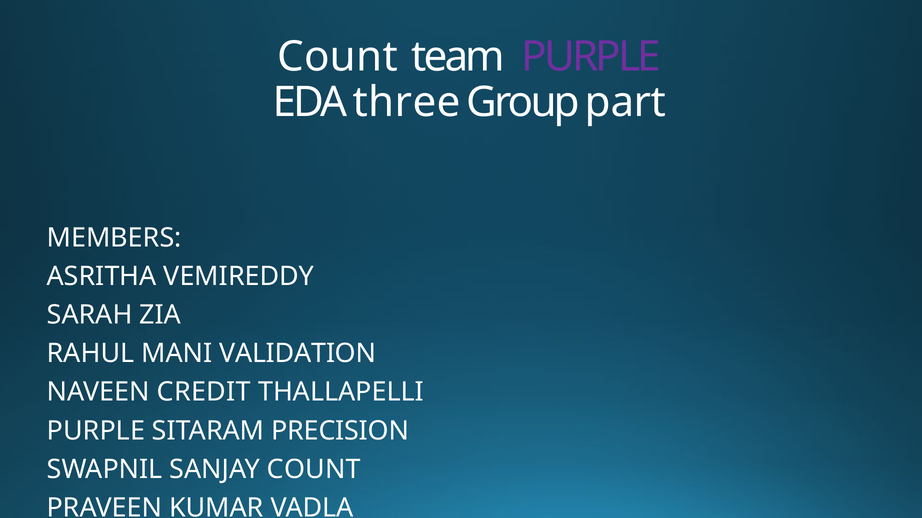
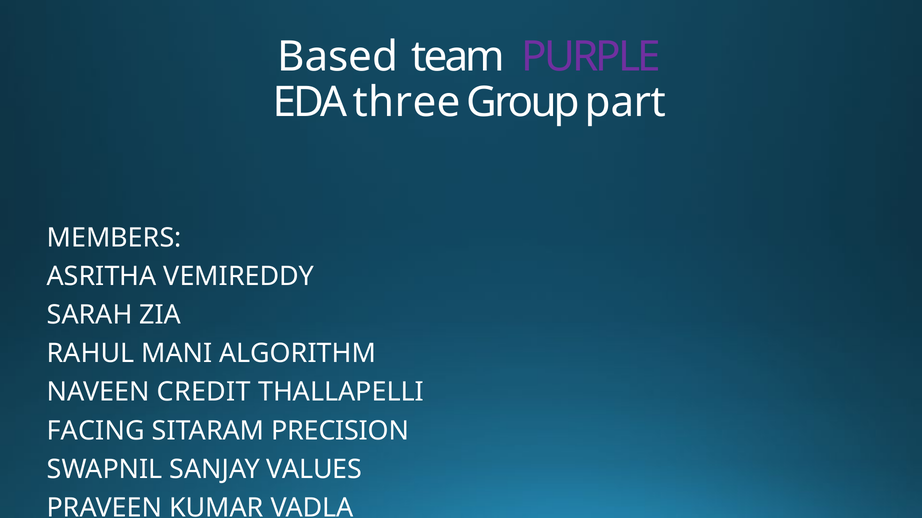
Count: Count -> Based (338, 57)
VALIDATION: VALIDATION -> ALGORITHM (298, 354)
PURPLE: PURPLE -> FACING (96, 431)
SANJAY COUNT: COUNT -> VALUES (314, 470)
